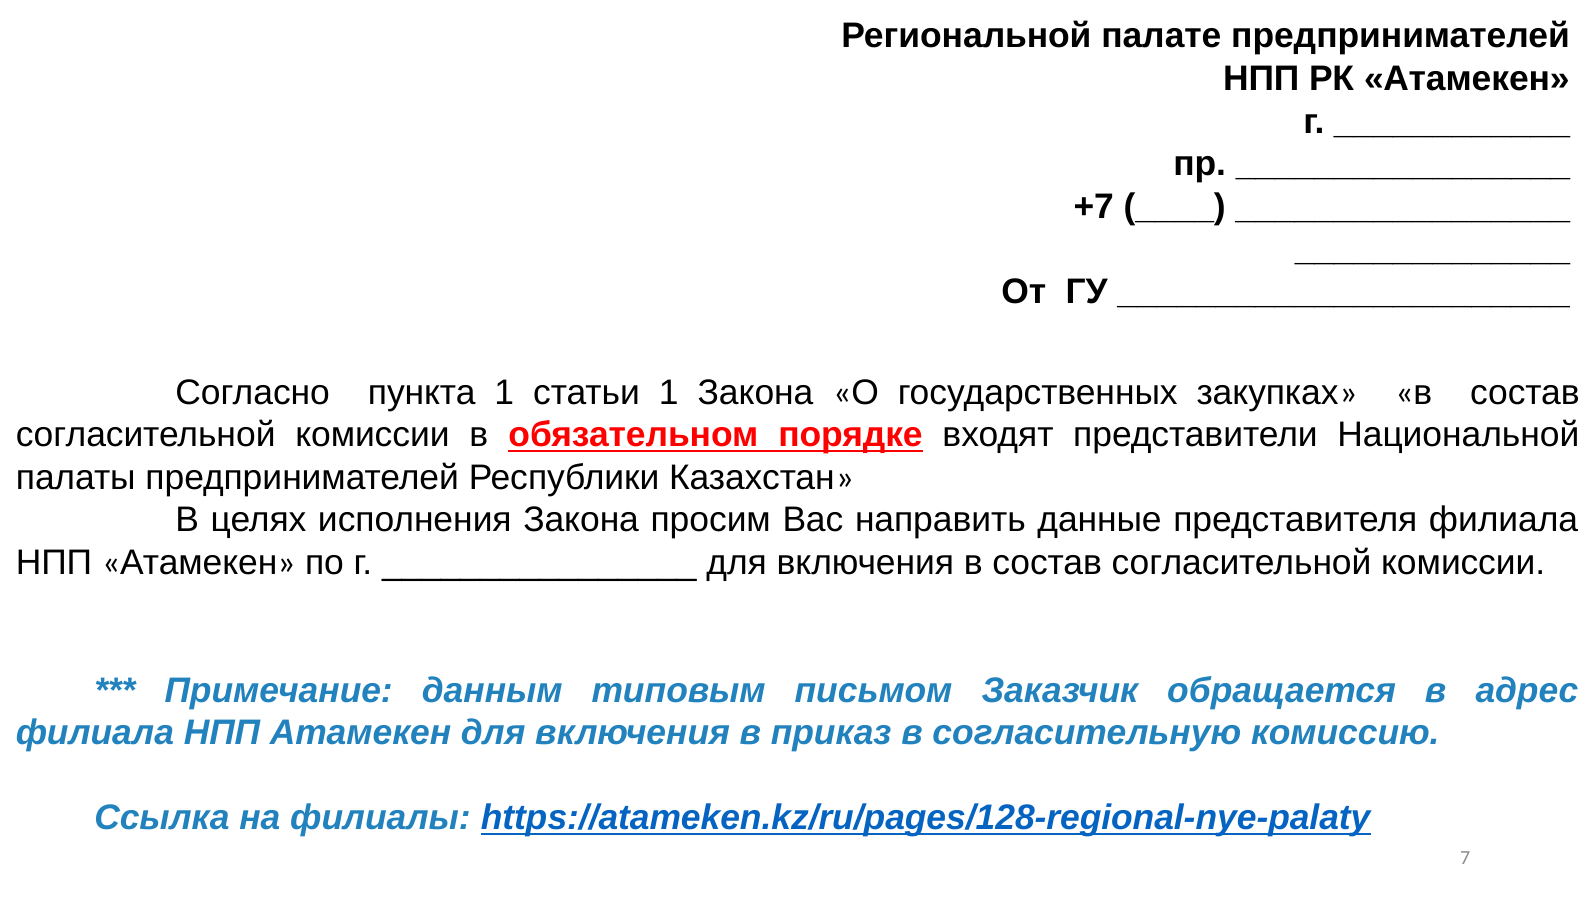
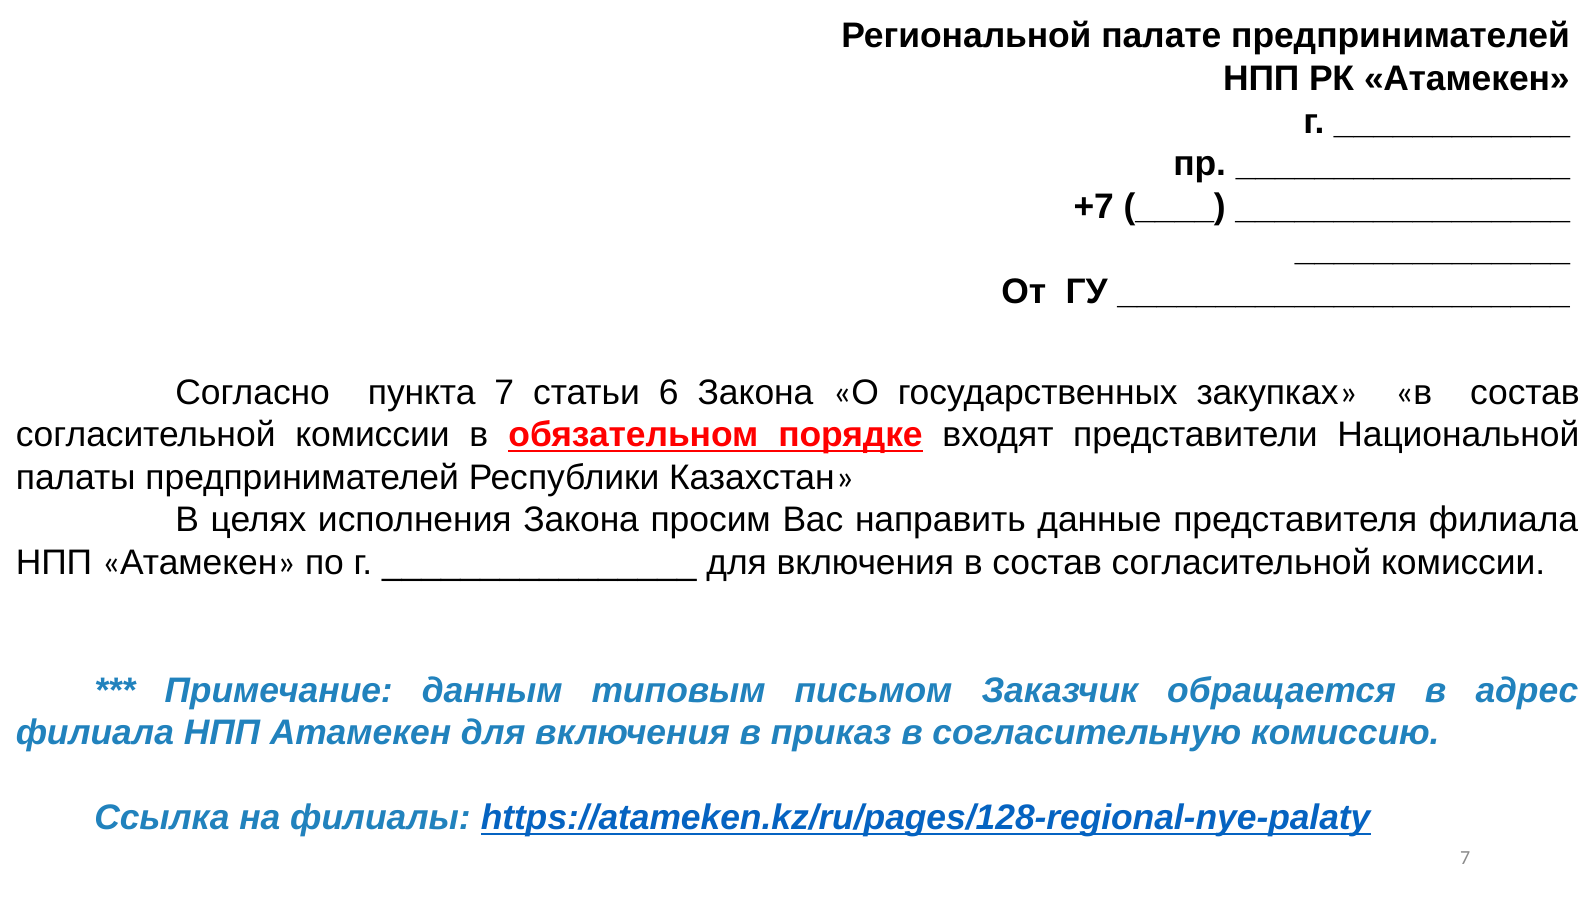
пункта 1: 1 -> 7 (504, 393)
статьи 1: 1 -> 6 (669, 393)
